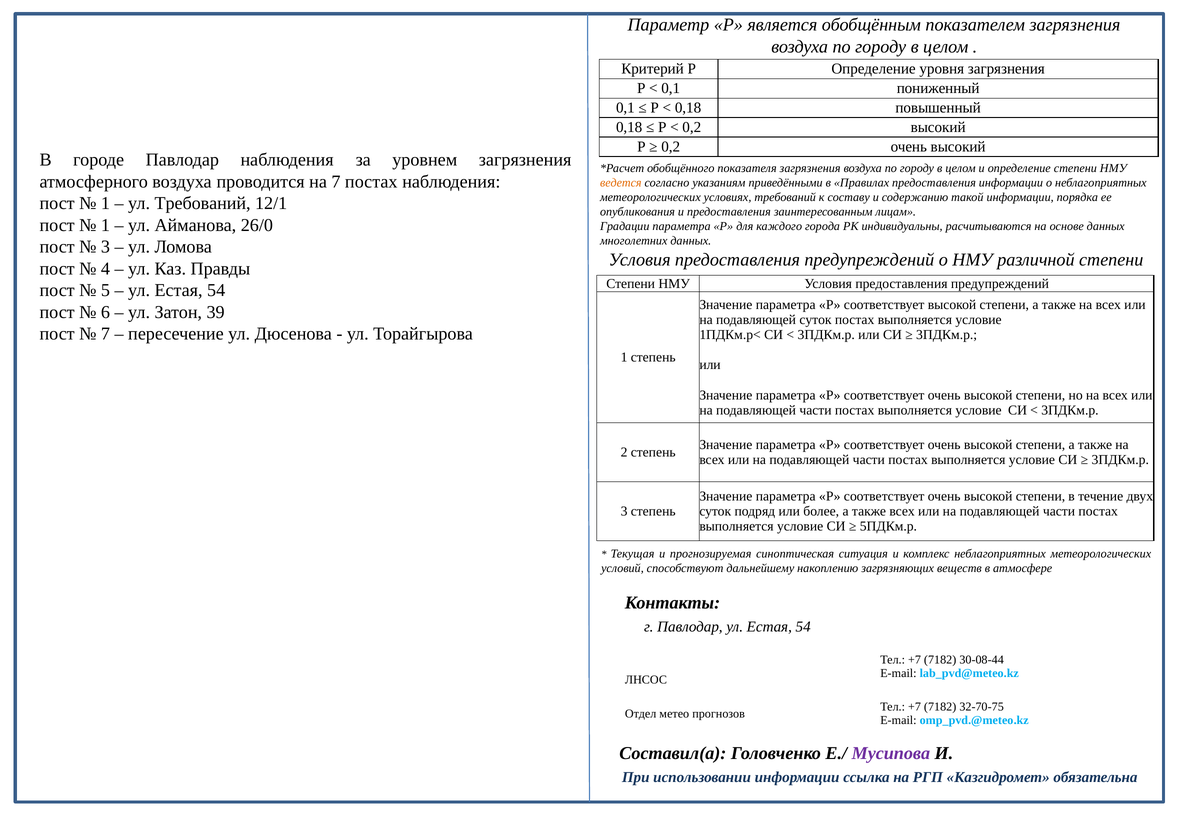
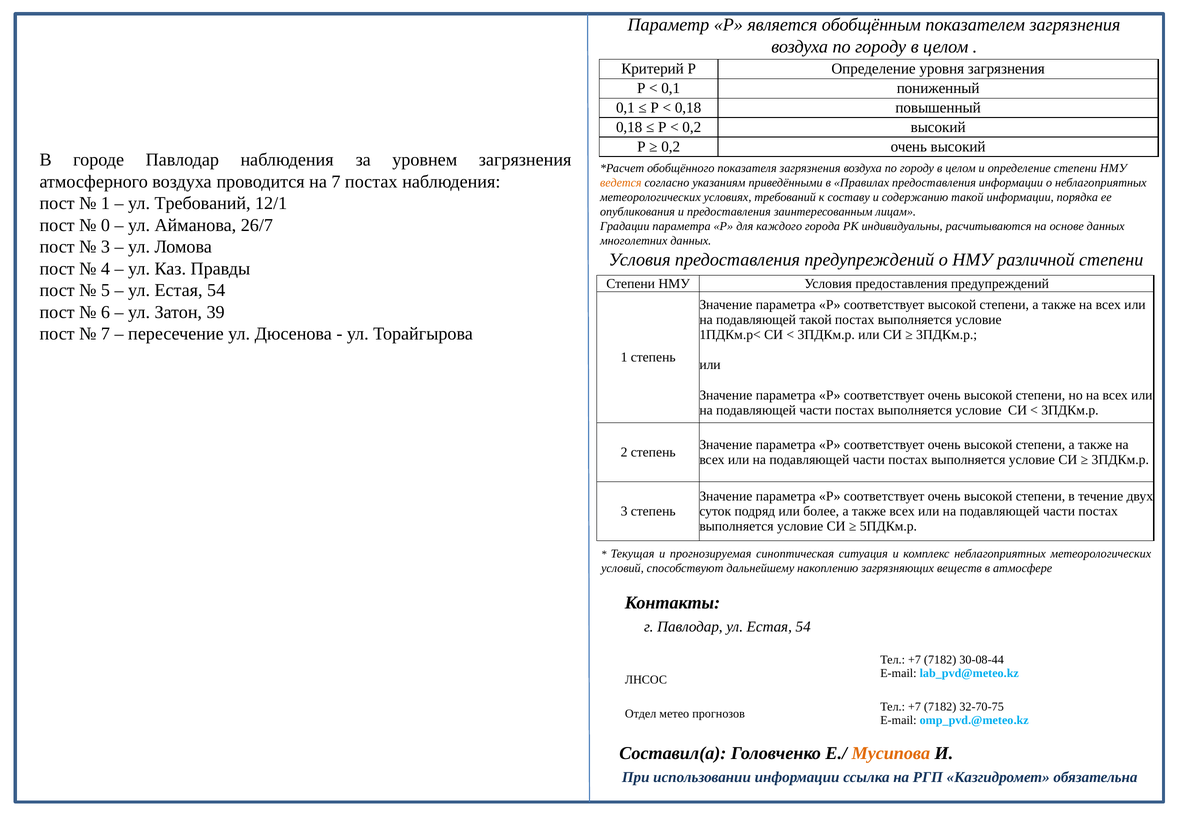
1: 1 -> 0 (105, 225)
26/0: 26/0 -> 26/7 (257, 225)
подавляющей суток: суток -> такой (816, 320)
Мусипова colour: purple -> orange (891, 754)
